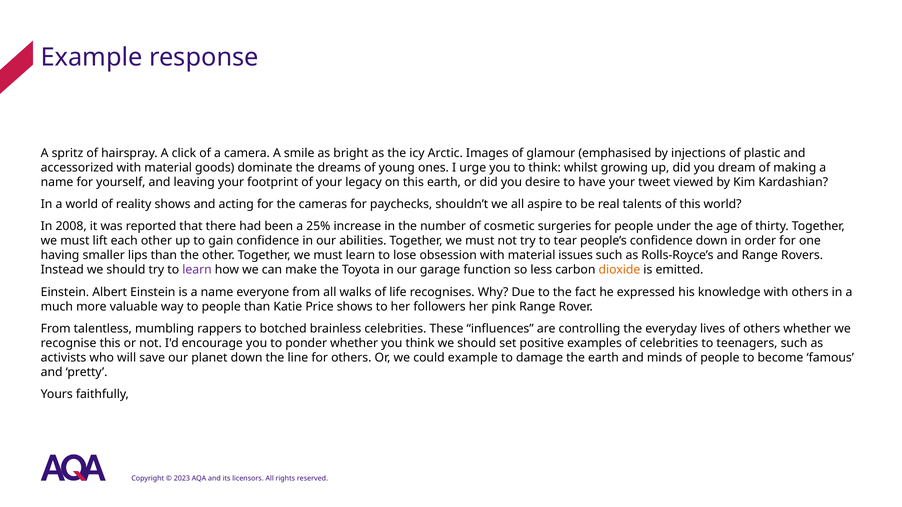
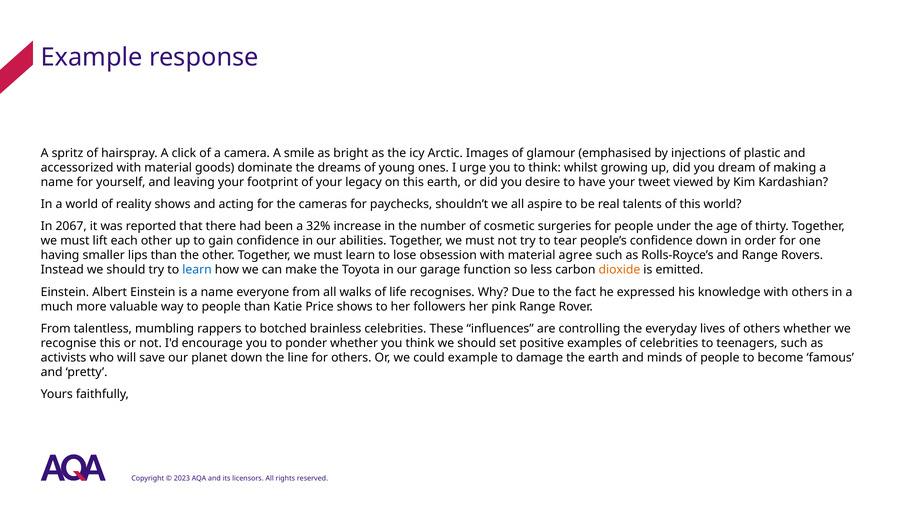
2008: 2008 -> 2067 (71, 227)
25%: 25% -> 32% (318, 227)
issues: issues -> agree (575, 256)
learn colour: purple -> blue (197, 270)
